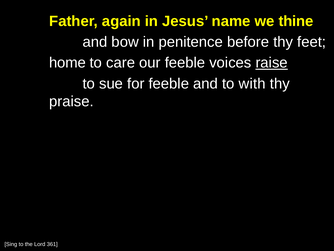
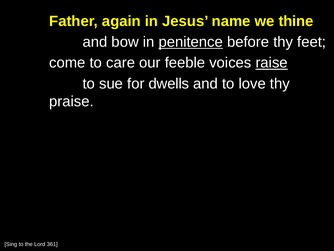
penitence underline: none -> present (191, 42)
home: home -> come (67, 63)
for feeble: feeble -> dwells (169, 83)
with: with -> love (252, 83)
